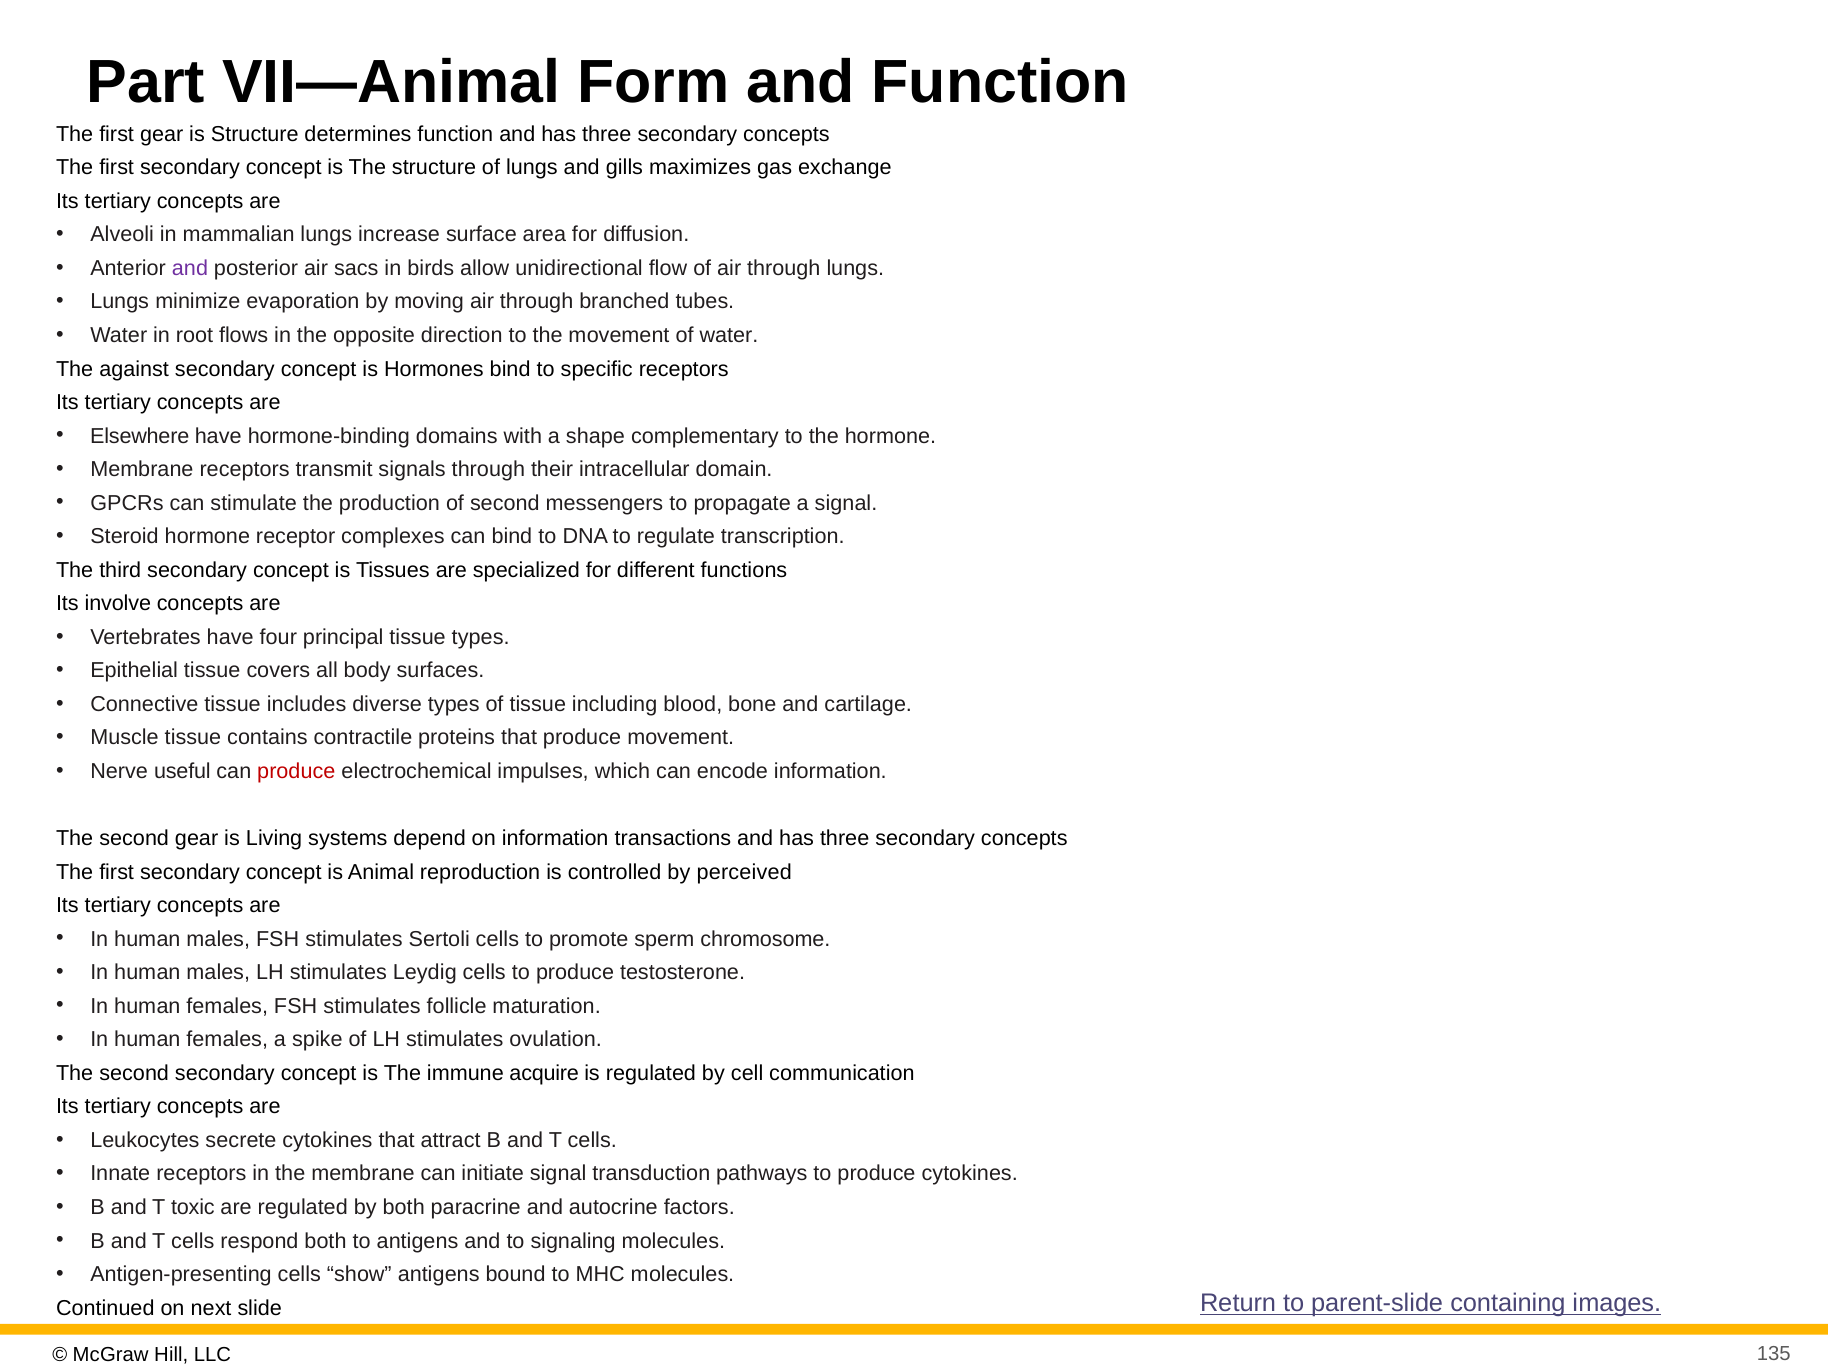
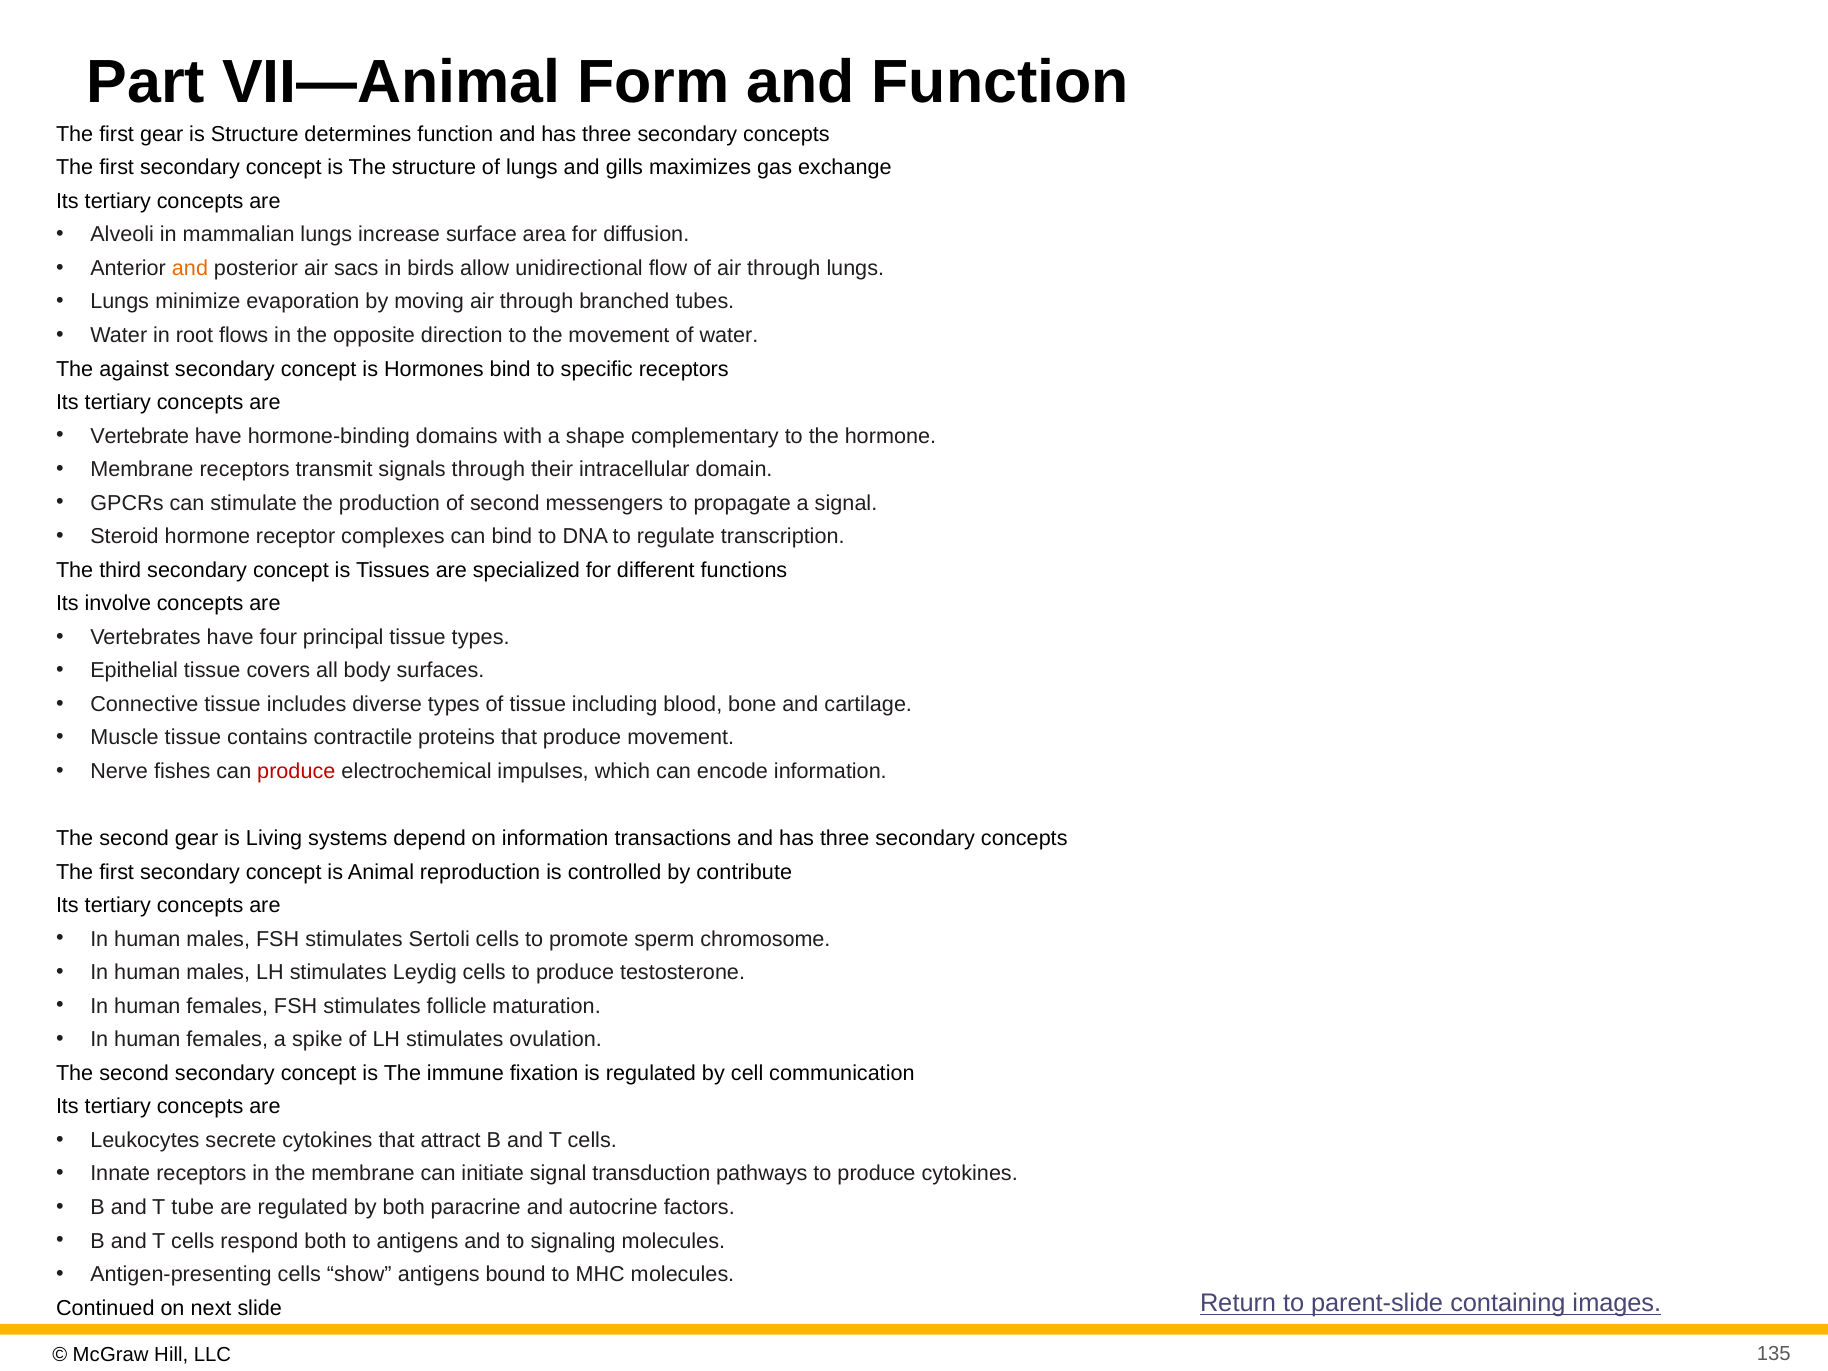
and colour: purple -> orange (190, 268)
Elsewhere: Elsewhere -> Vertebrate (140, 436)
useful: useful -> fishes (182, 771)
perceived: perceived -> contribute (744, 872)
acquire: acquire -> fixation (544, 1073)
toxic: toxic -> tube (193, 1207)
